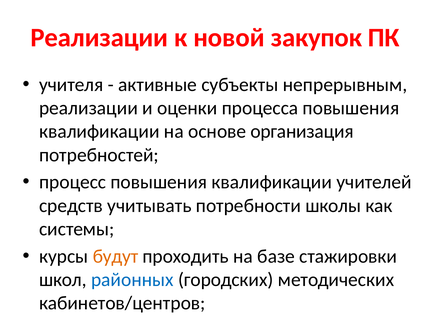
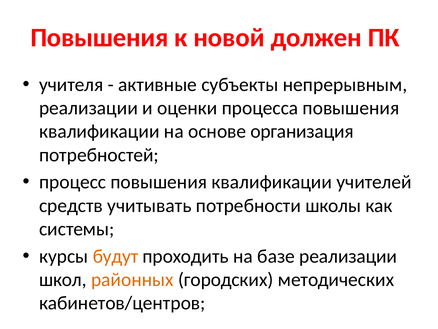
Реализации: Реализации -> Повышения (99, 38)
закупок: закупок -> должен (316, 38)
базе стажировки: стажировки -> реализации (348, 256)
районных colour: blue -> orange (132, 279)
